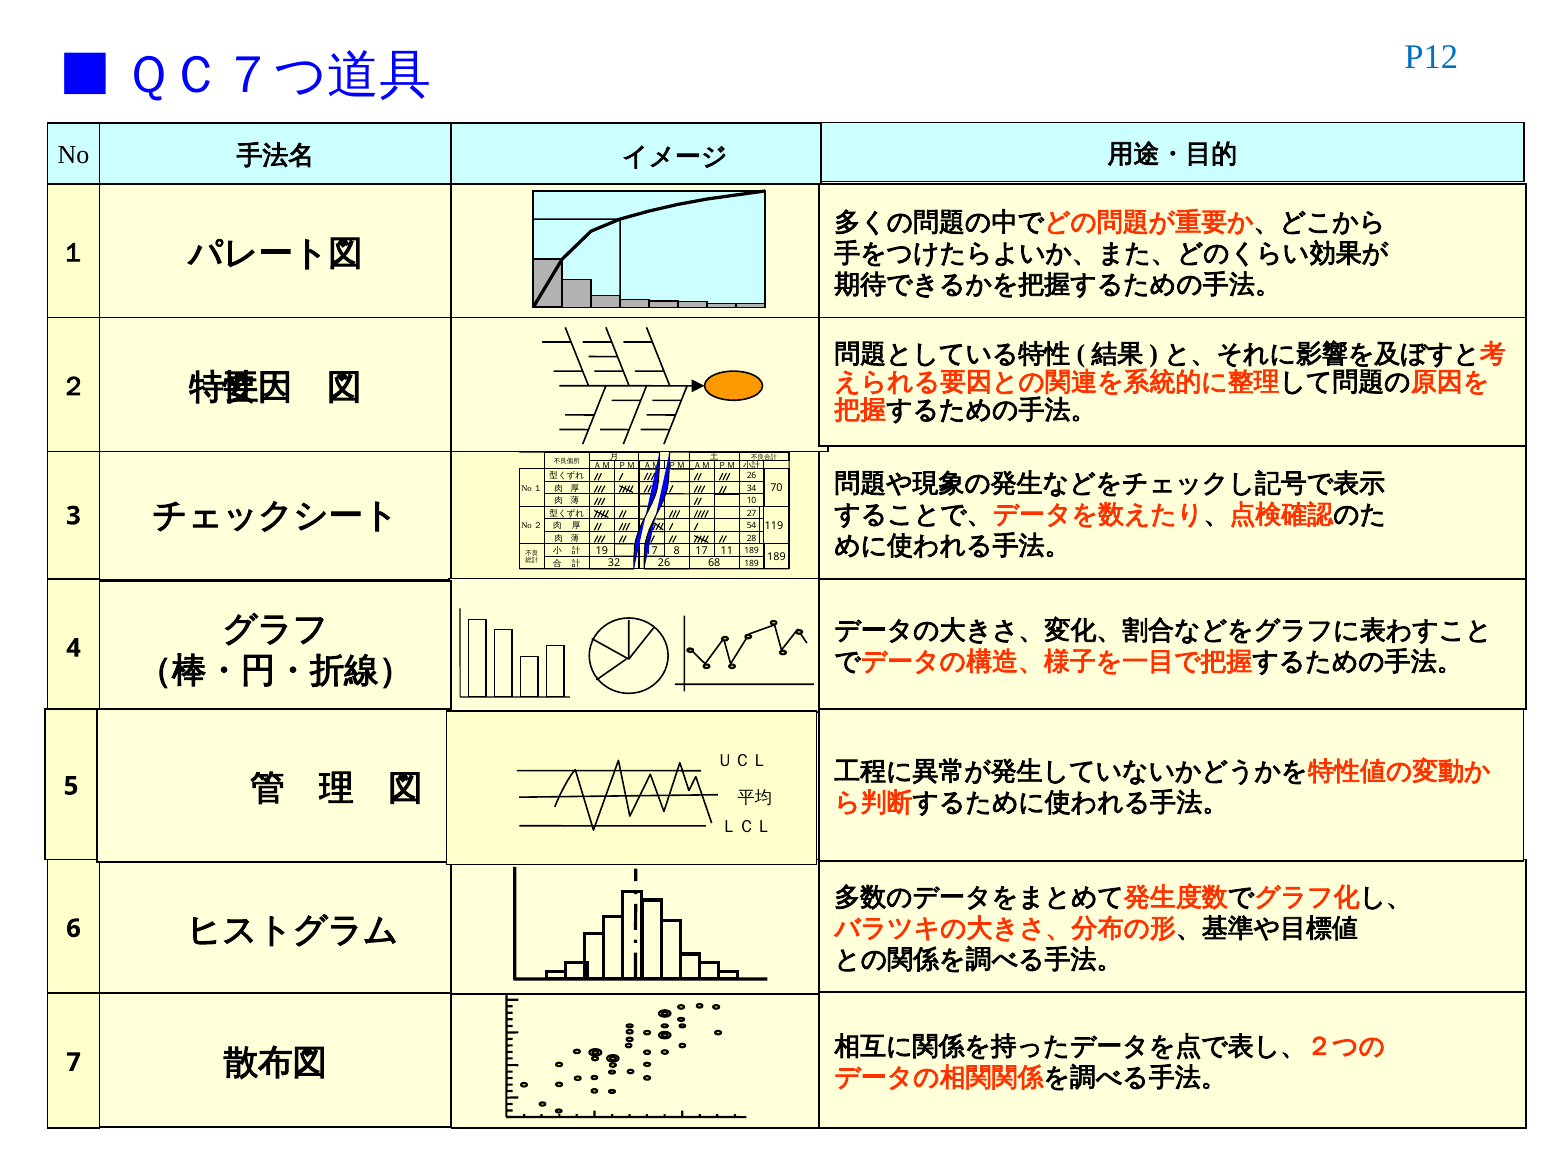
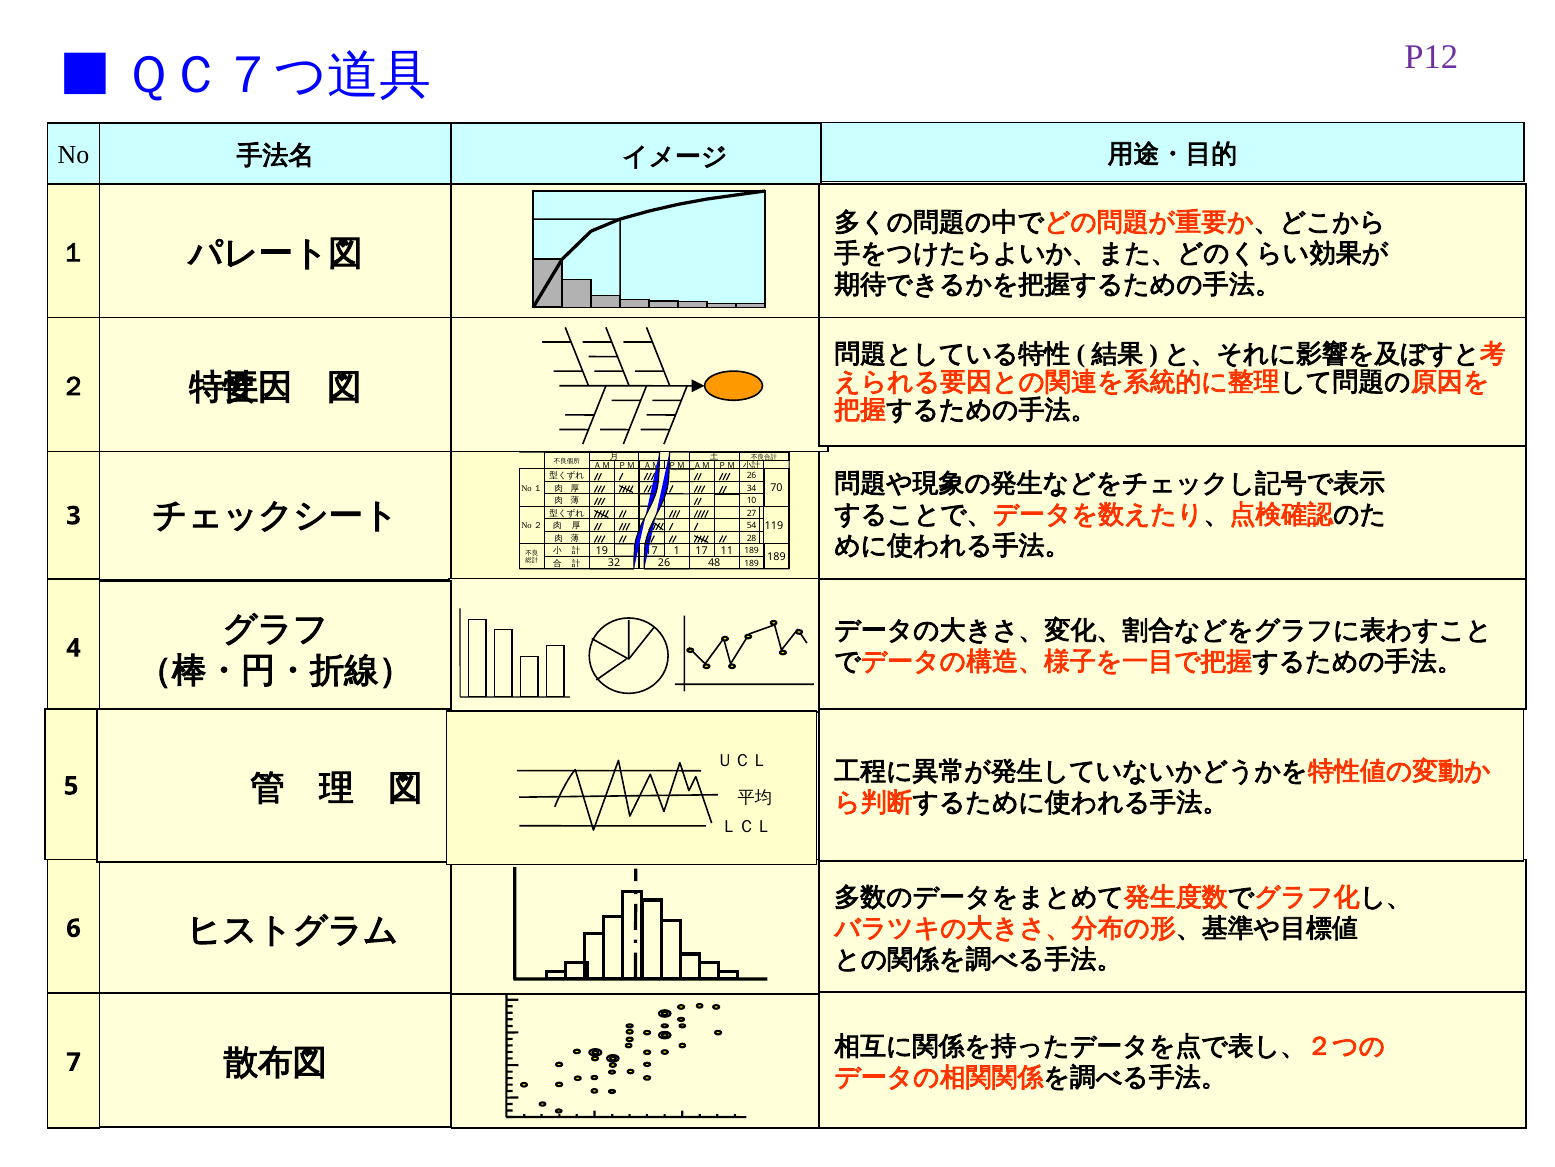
P12 colour: blue -> purple (1431, 57)
8: 8 -> 1 (677, 550)
68: 68 -> 48 (714, 563)
